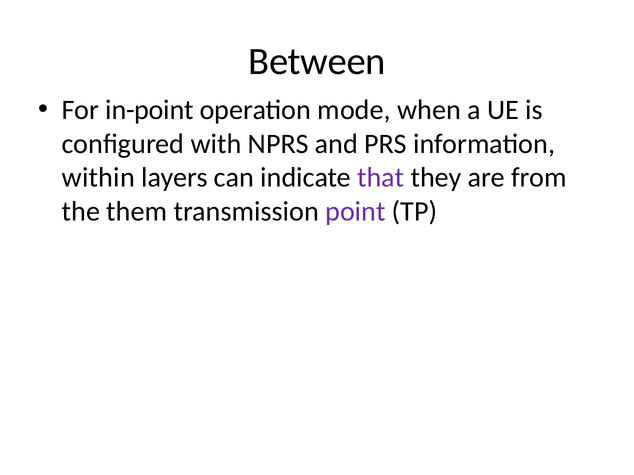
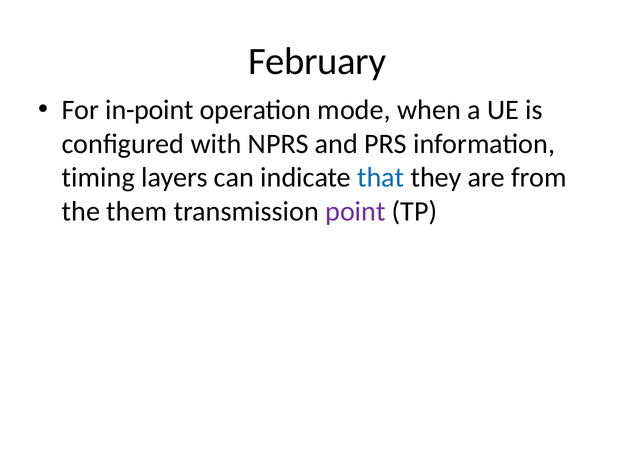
Between: Between -> February (317, 61)
within: within -> timing (98, 178)
that colour: purple -> blue (381, 178)
